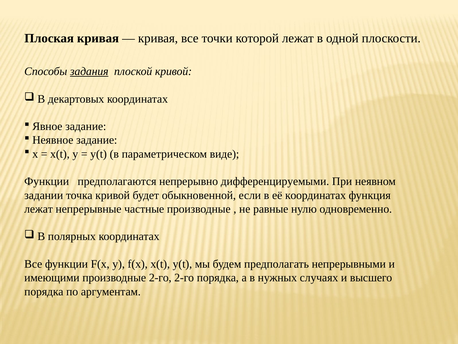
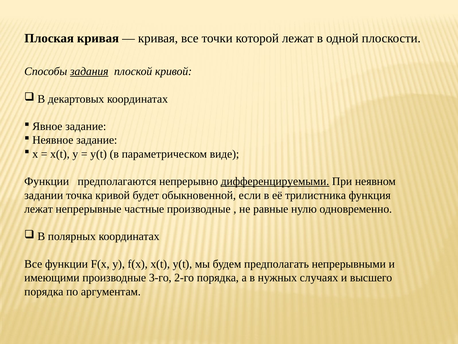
дифференцируемыми underline: none -> present (275, 181)
её координатах: координатах -> трилистника (316, 195)
производные 2-го: 2-го -> 3-го (160, 277)
